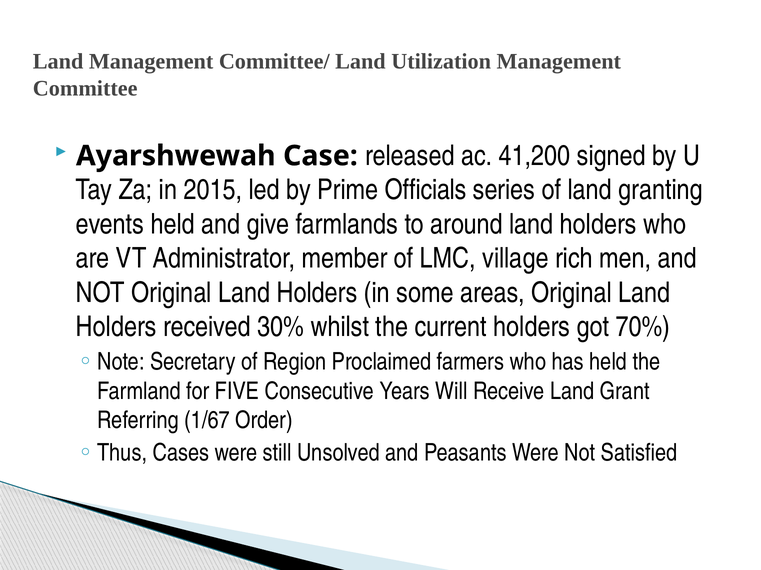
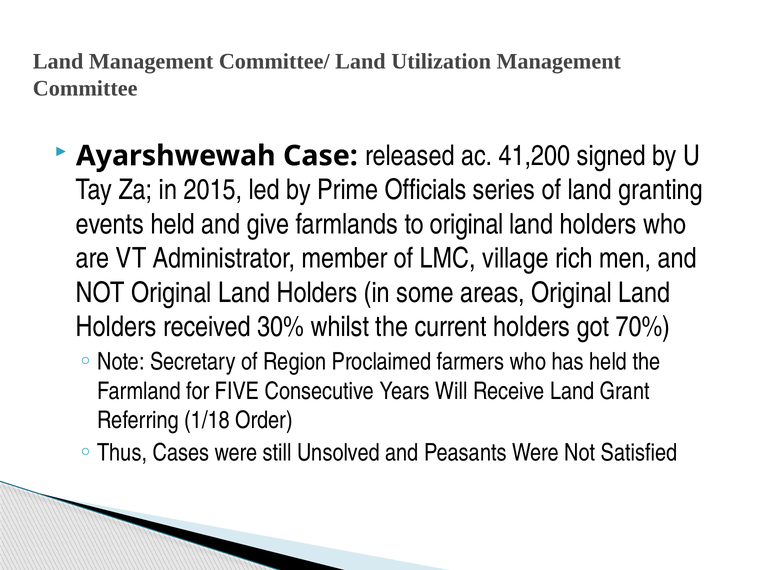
to around: around -> original (467, 225)
1/67: 1/67 -> 1/18 (207, 421)
